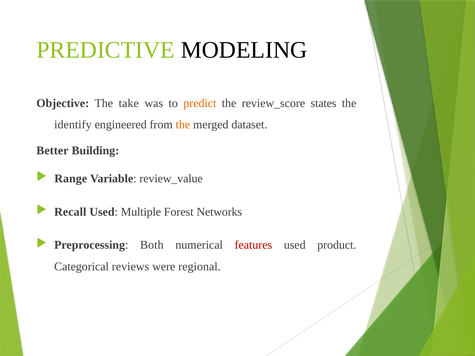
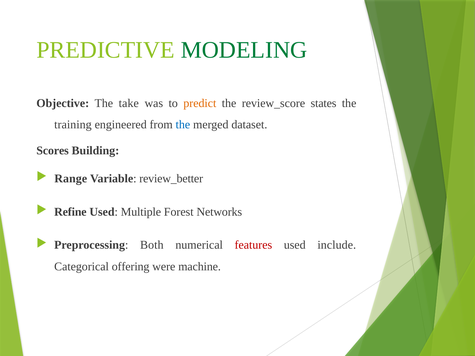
MODELING colour: black -> green (244, 50)
identify: identify -> training (73, 125)
the colour: orange -> blue (183, 125)
Better: Better -> Scores (53, 151)
review_value: review_value -> review_better (171, 179)
Recall: Recall -> Refine (70, 212)
product: product -> include (337, 245)
reviews: reviews -> offering (131, 267)
regional: regional -> machine (200, 267)
